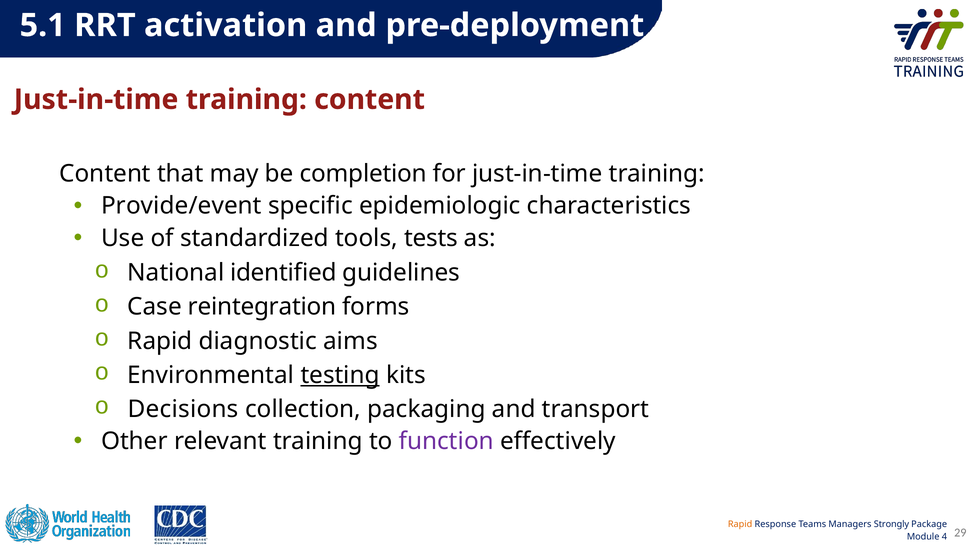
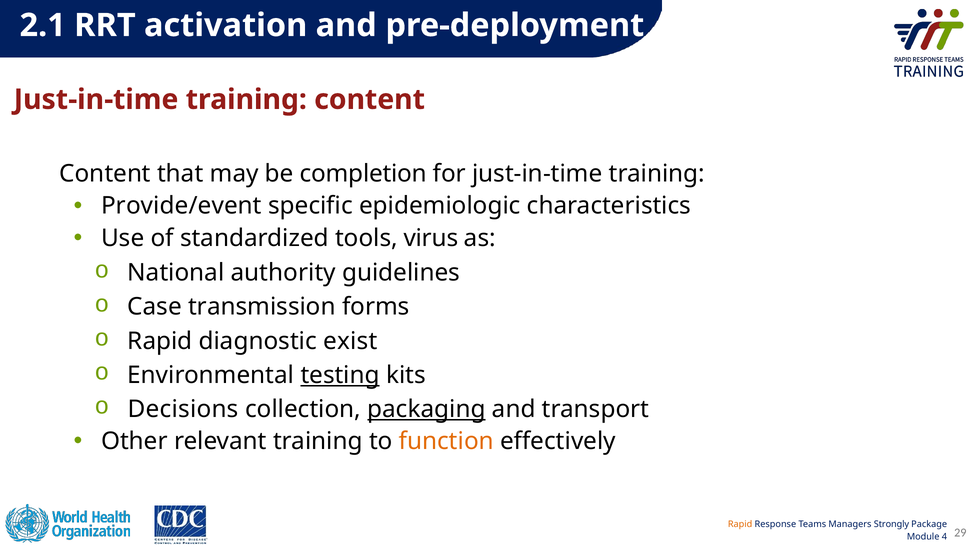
5.1: 5.1 -> 2.1 (43, 25)
tests: tests -> virus (431, 238)
identified: identified -> authority (283, 273)
reintegration: reintegration -> transmission (262, 307)
aims: aims -> exist (350, 341)
packaging underline: none -> present (426, 409)
function colour: purple -> orange (446, 441)
